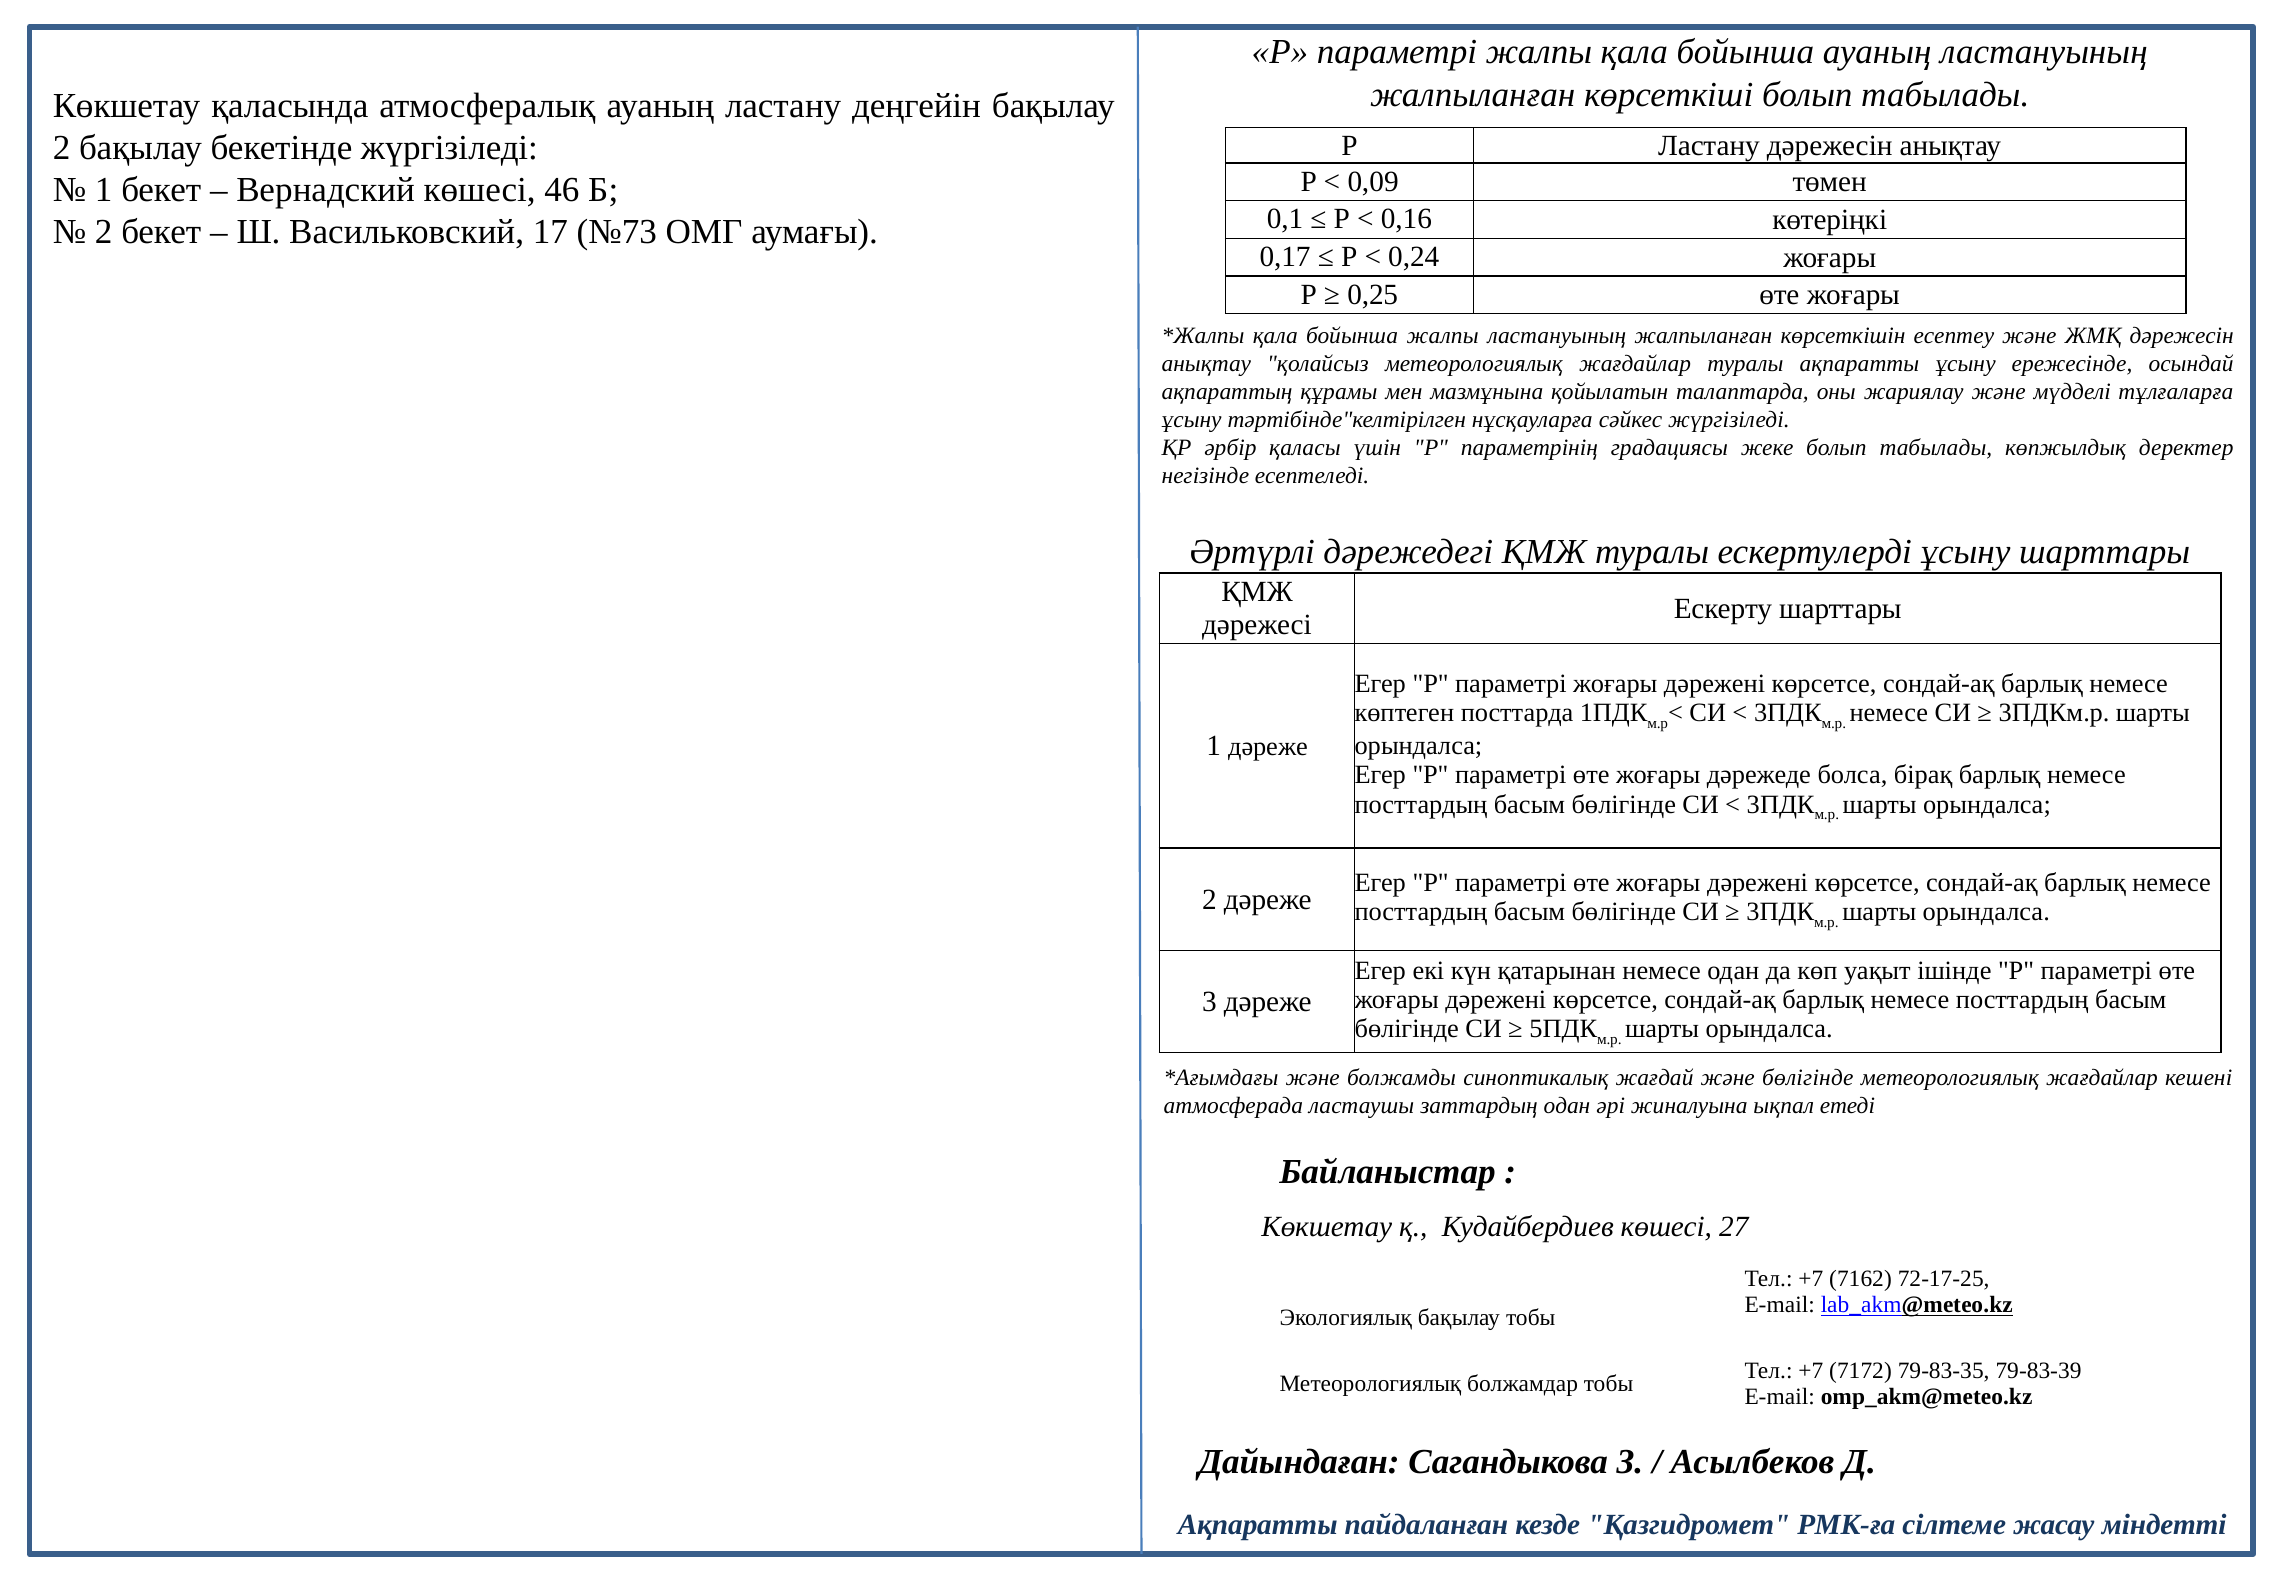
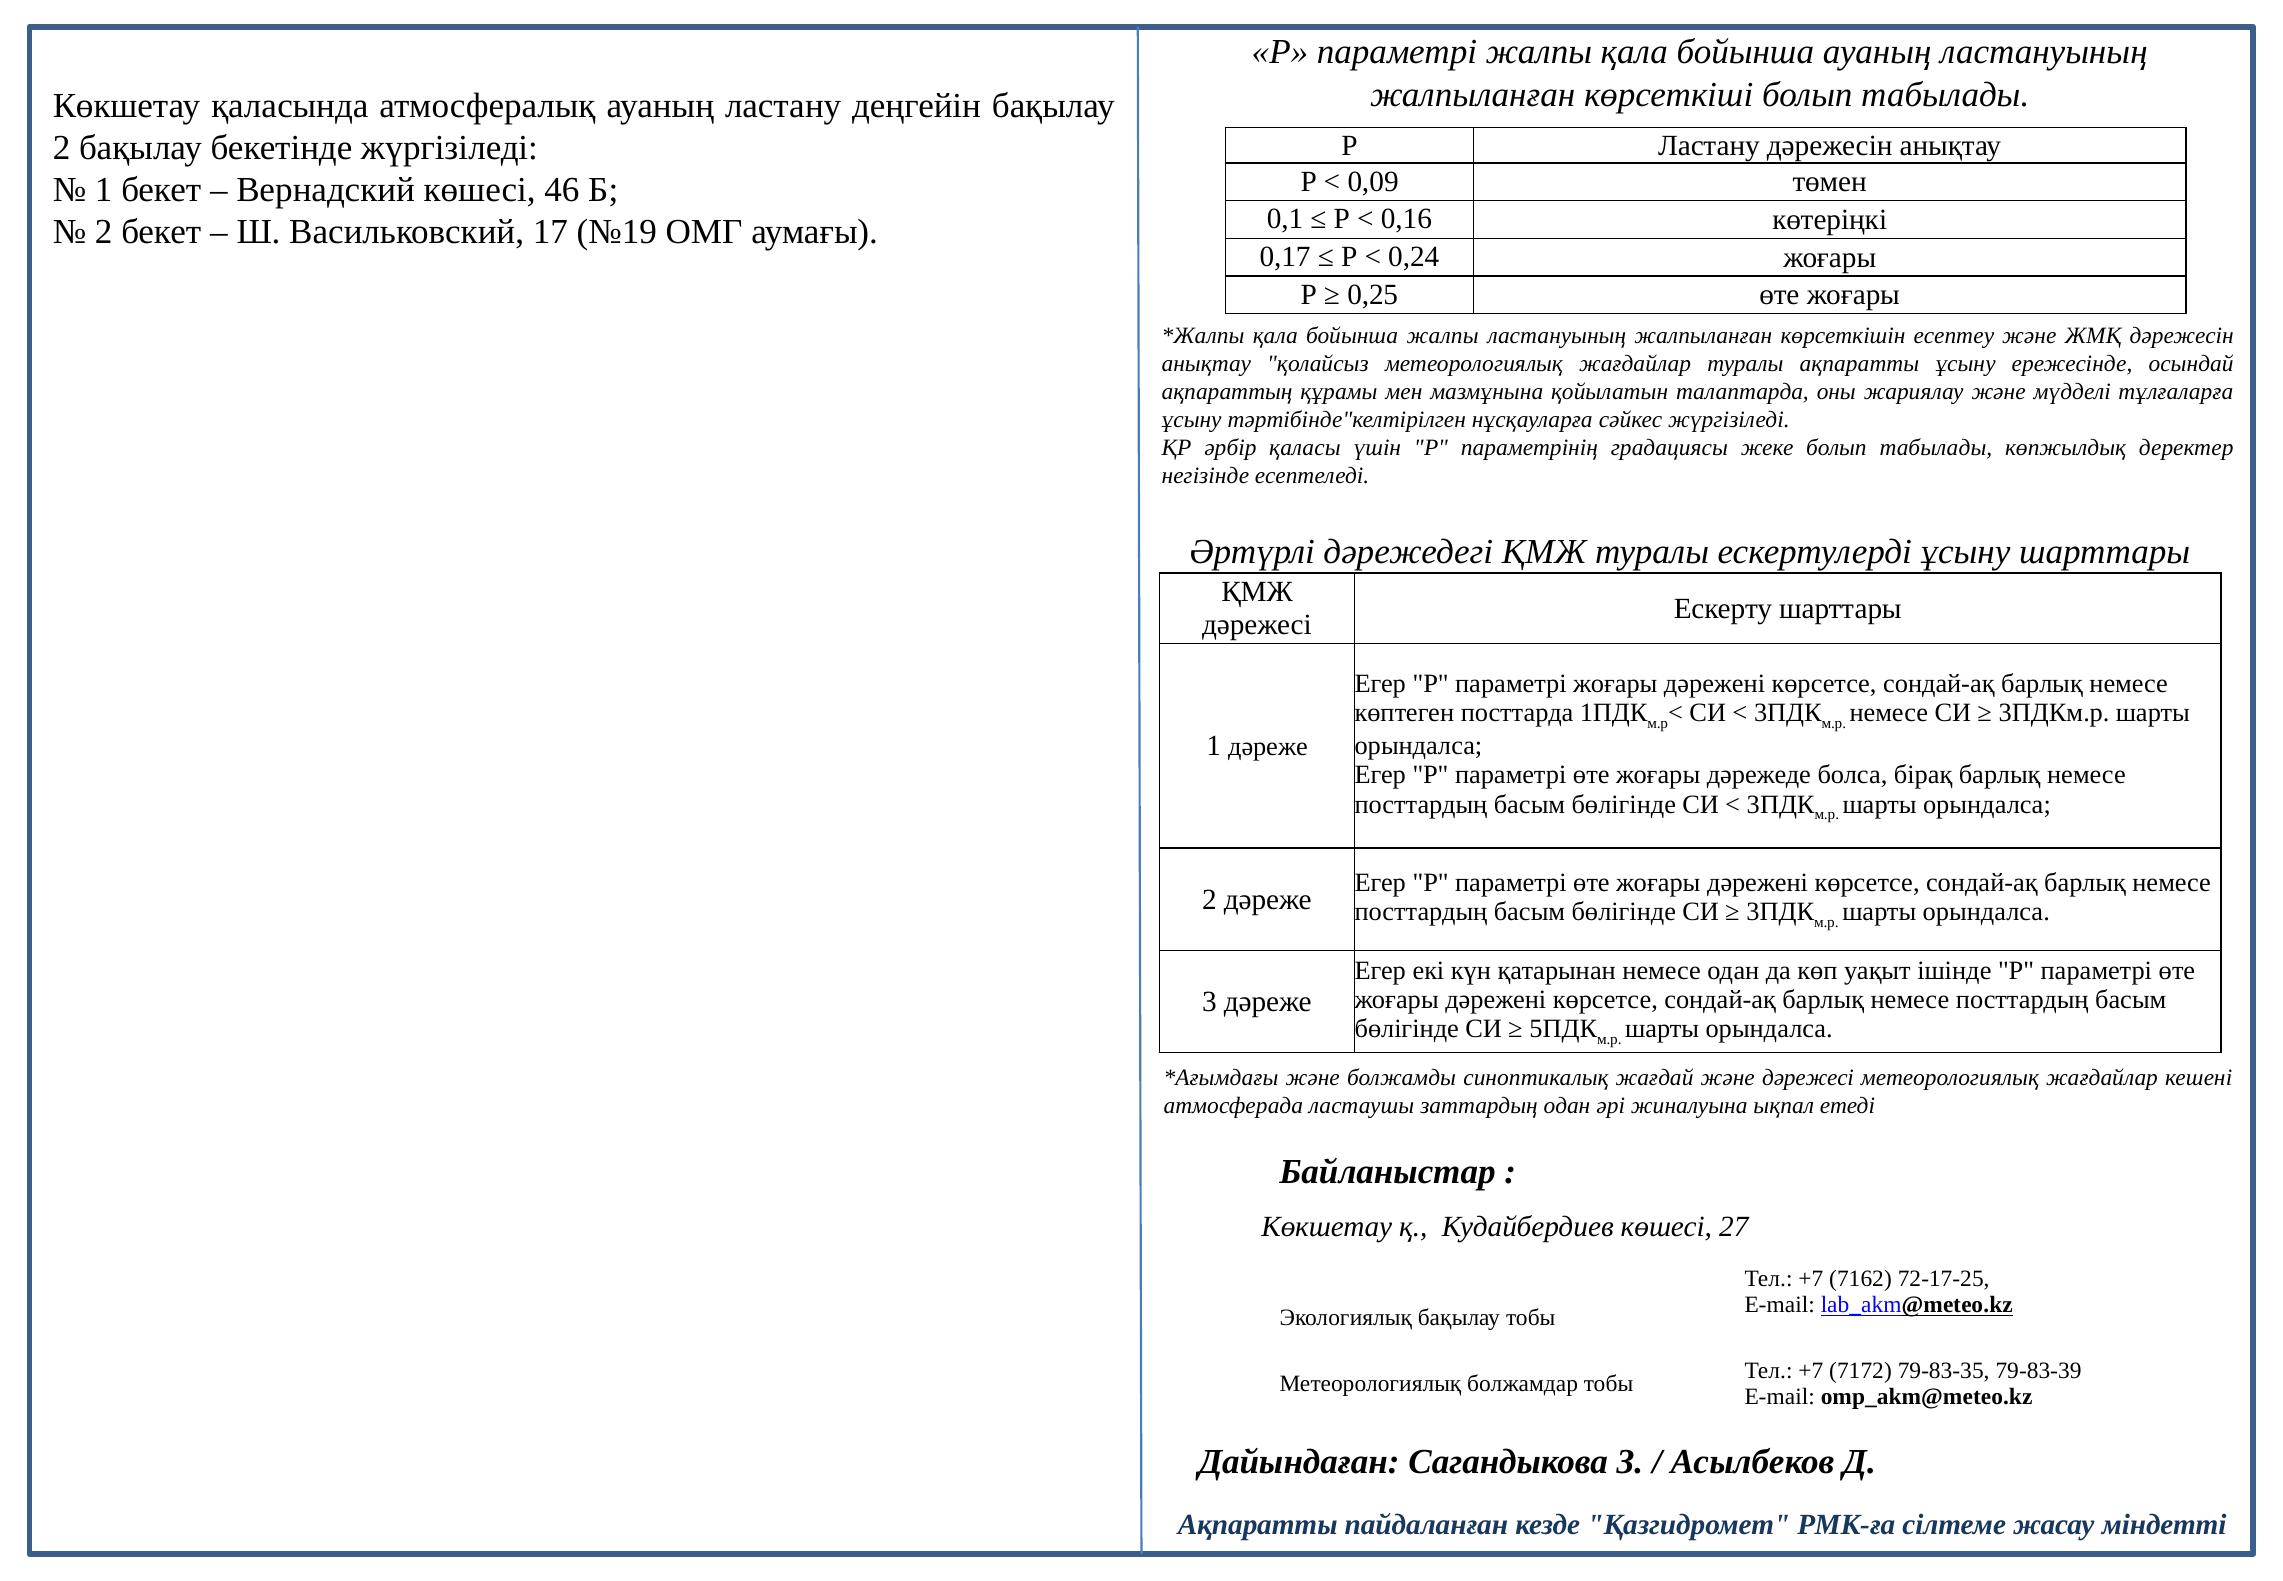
№73: №73 -> №19 (617, 232)
және бөлігінде: бөлігінде -> дәрежесі (1808, 1077)
